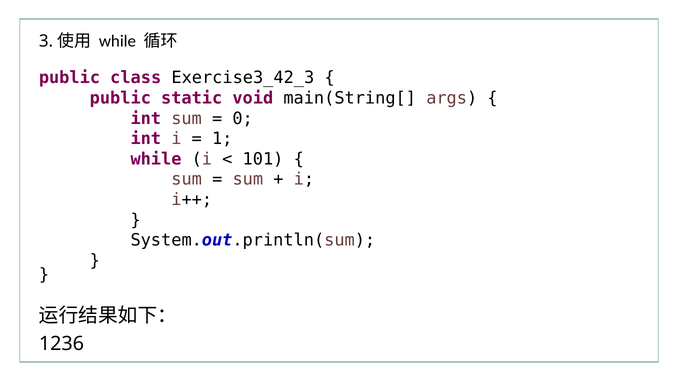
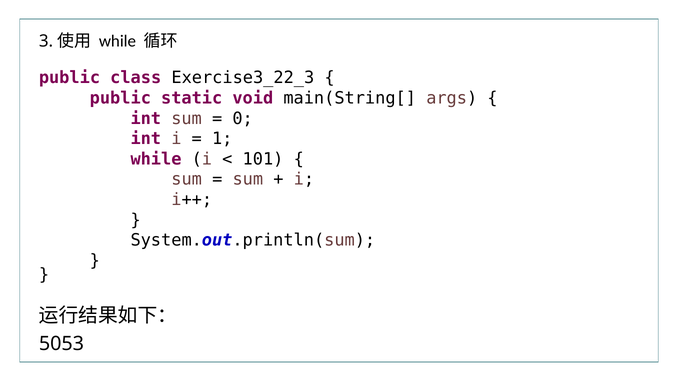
Exercise3_42_3: Exercise3_42_3 -> Exercise3_22_3 (243, 78)
1236: 1236 -> 5053 (61, 344)
